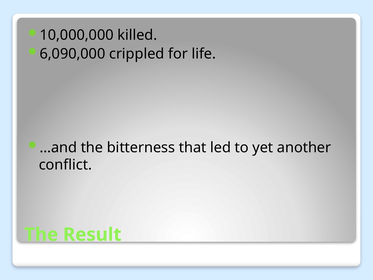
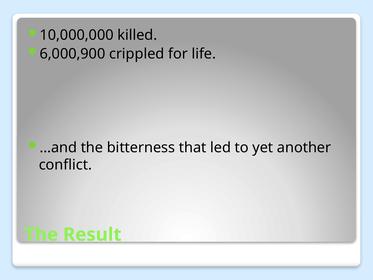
6,090,000: 6,090,000 -> 6,000,900 (72, 54)
